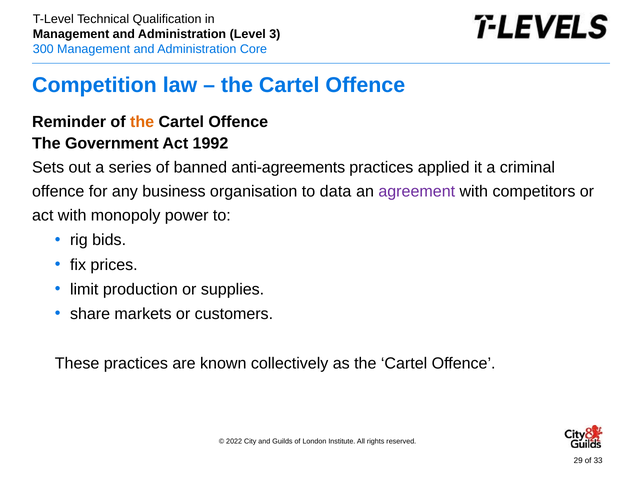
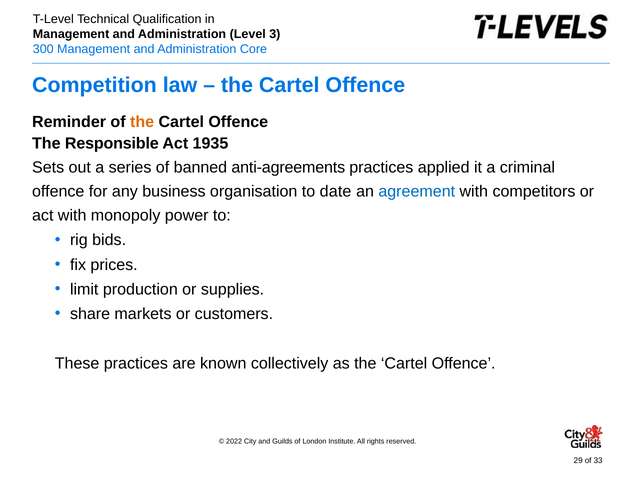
Government: Government -> Responsible (112, 143)
1992: 1992 -> 1935 (210, 143)
data: data -> date (336, 191)
agreement colour: purple -> blue (417, 191)
